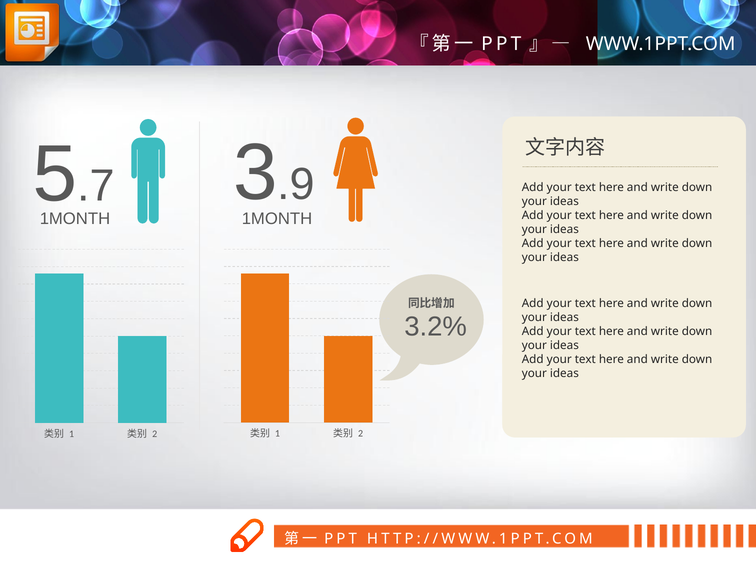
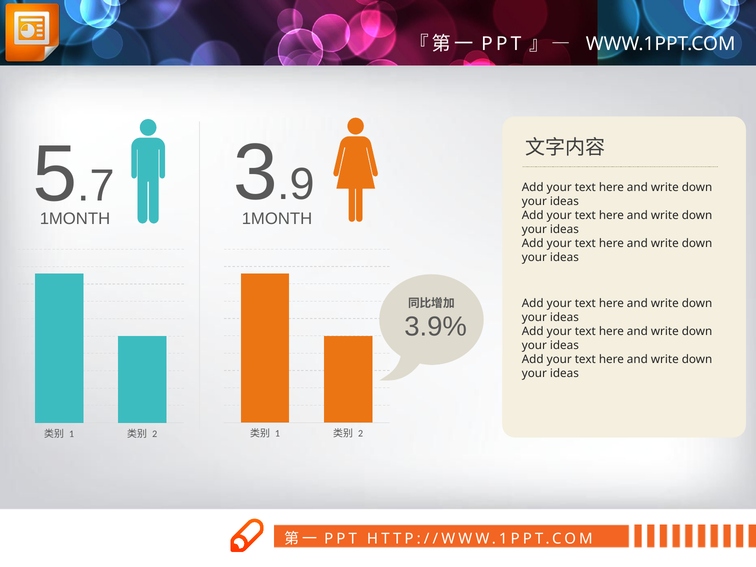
3.2%: 3.2% -> 3.9% (436, 327)
